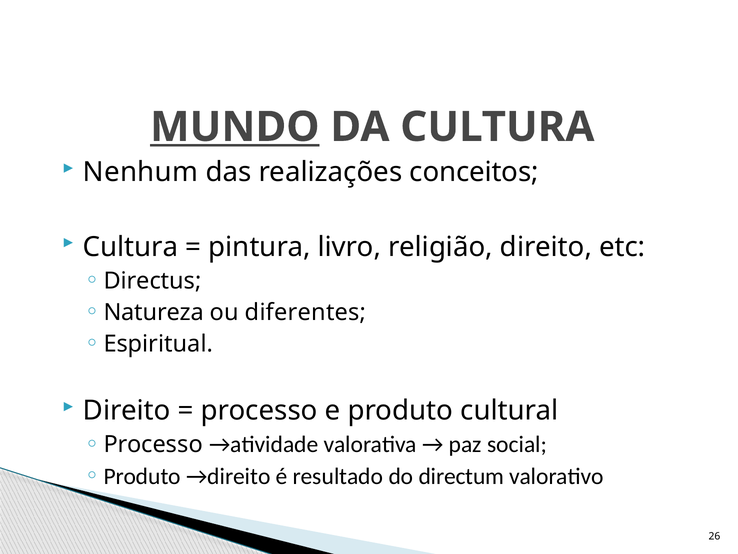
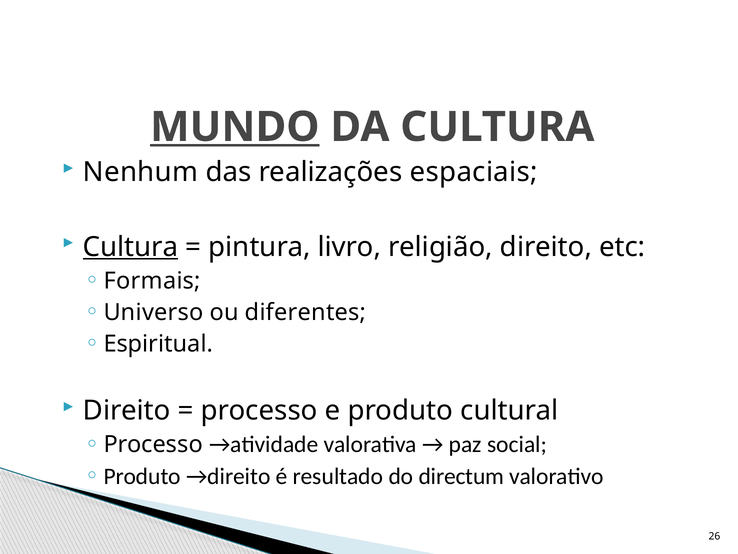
conceitos: conceitos -> espaciais (474, 172)
Cultura underline: none -> present (131, 247)
Directus: Directus -> Formais (152, 281)
Natureza: Natureza -> Universo (154, 312)
